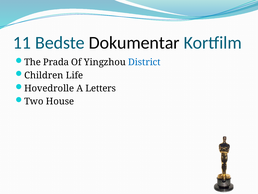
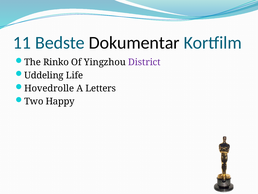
Prada: Prada -> Rinko (56, 62)
District colour: blue -> purple (144, 62)
Children: Children -> Uddeling (44, 75)
House: House -> Happy (60, 101)
